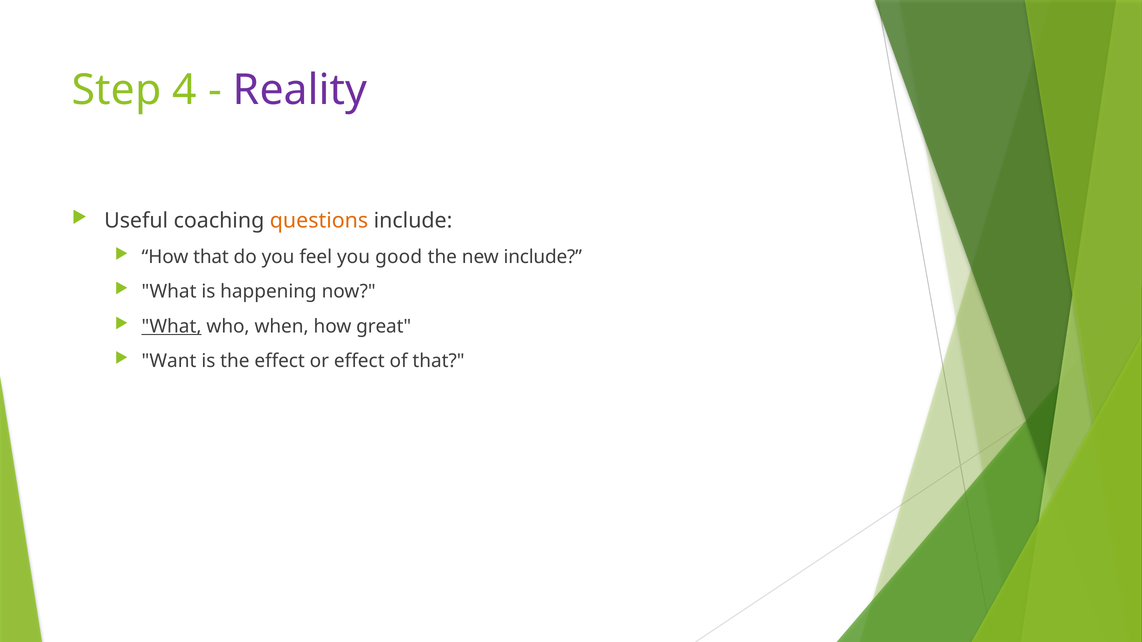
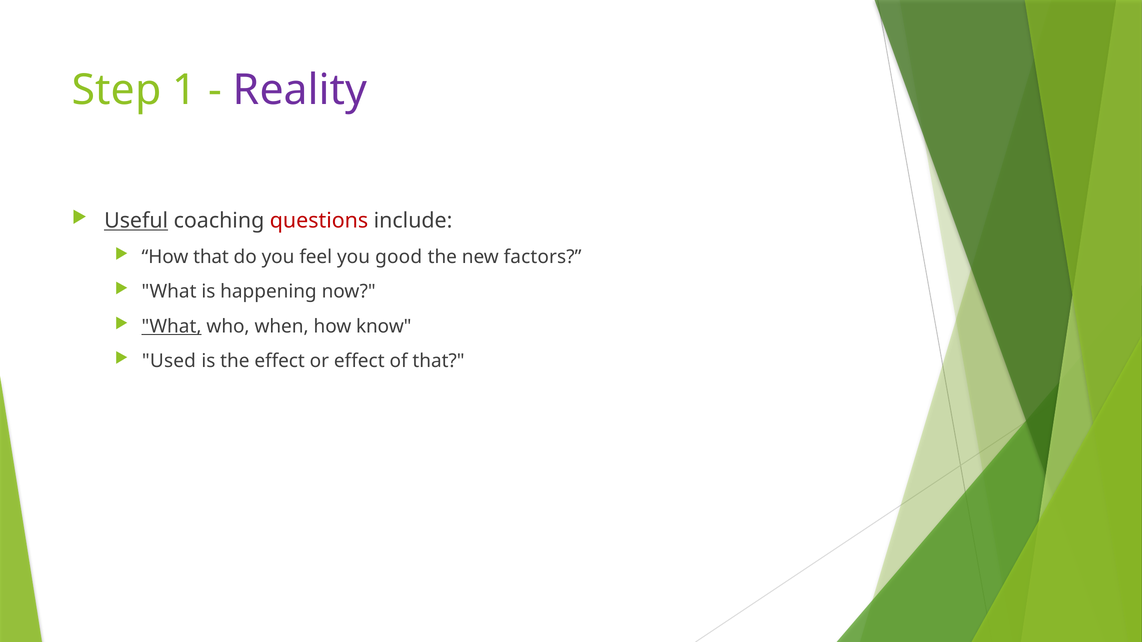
4: 4 -> 1 (185, 90)
Useful underline: none -> present (136, 221)
questions colour: orange -> red (319, 221)
new include: include -> factors (543, 257)
great: great -> know (384, 326)
Want: Want -> Used (169, 361)
